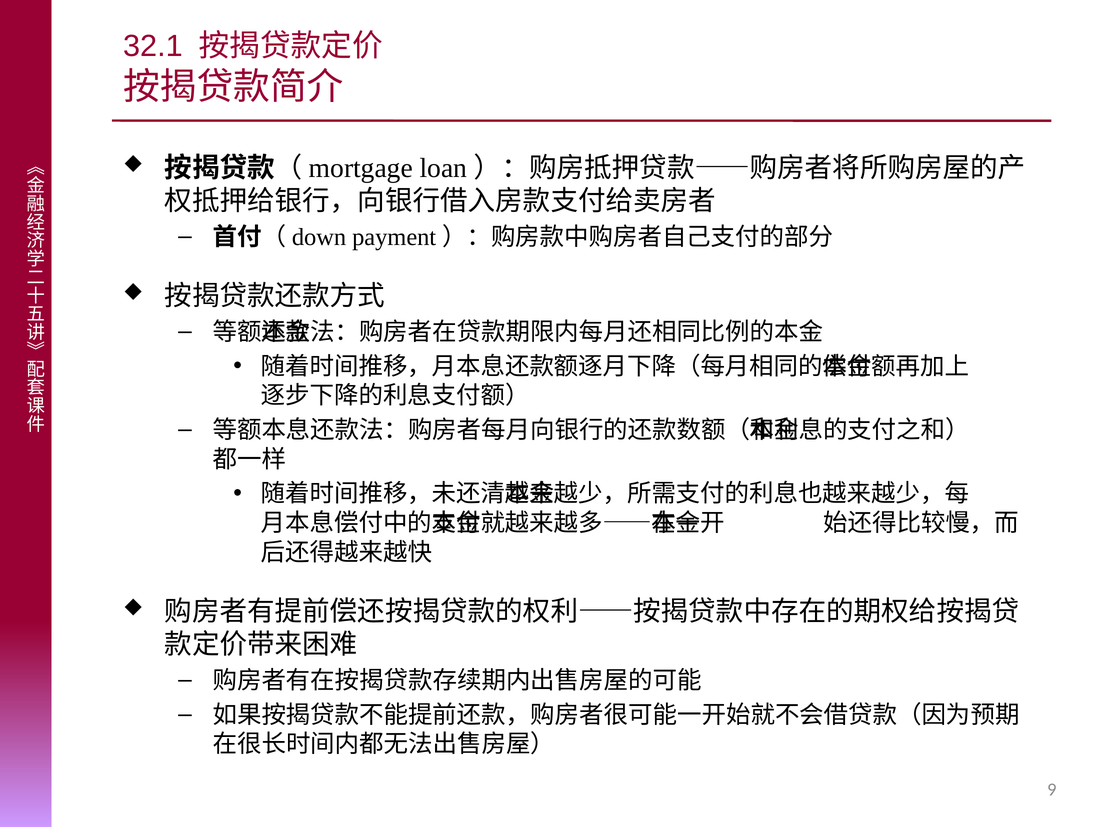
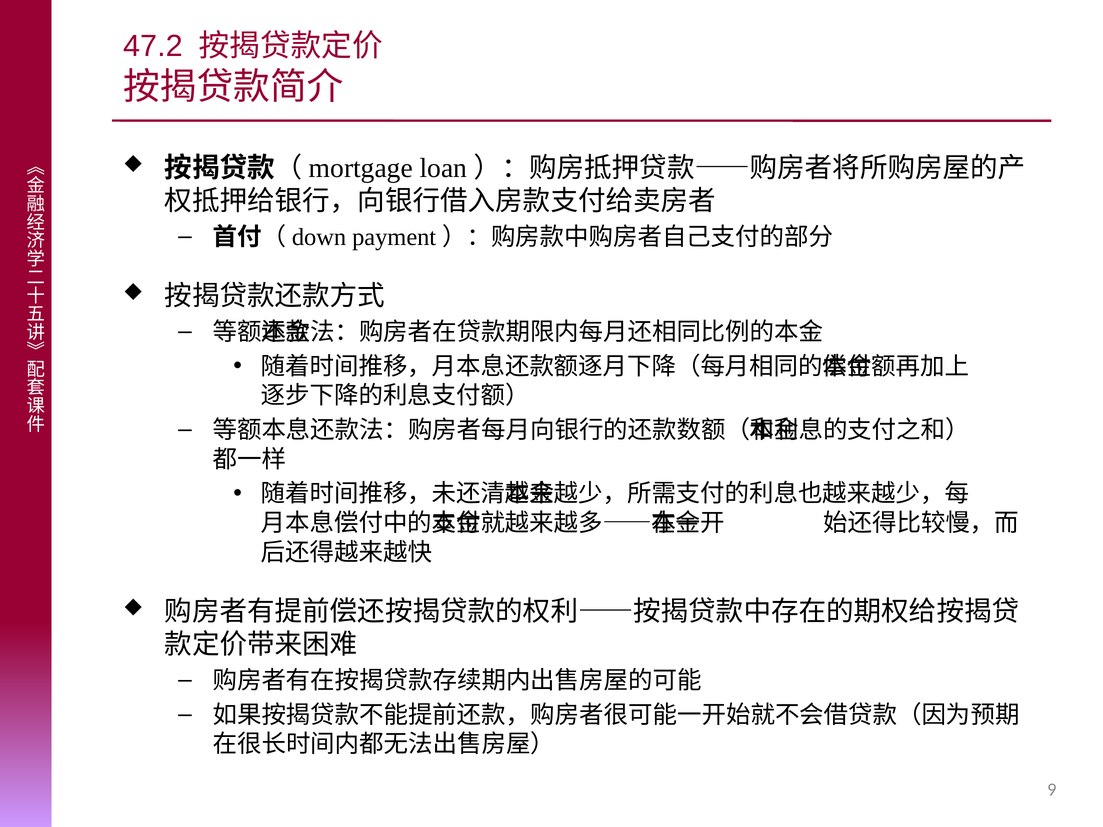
32.1: 32.1 -> 47.2 (153, 46)
